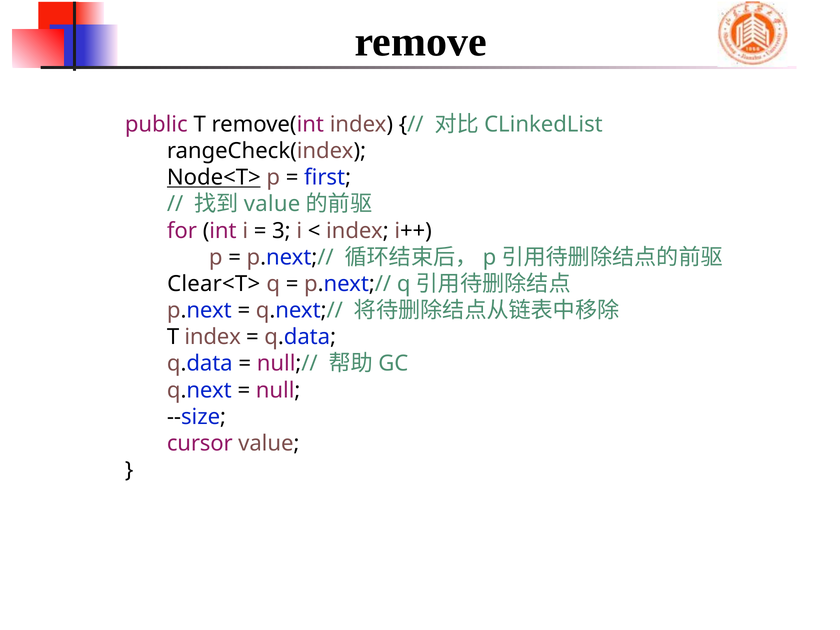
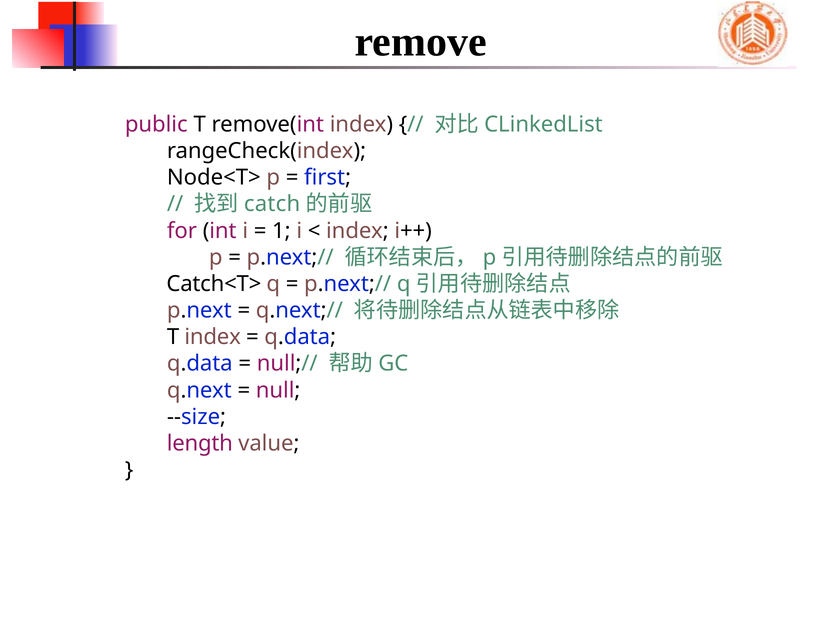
Node<T> underline: present -> none (214, 178)
value: value -> catch (272, 204)
3: 3 -> 1 (281, 231)
Clear<T>: Clear<T> -> Catch<T> (214, 284)
cursor: cursor -> length (200, 443)
